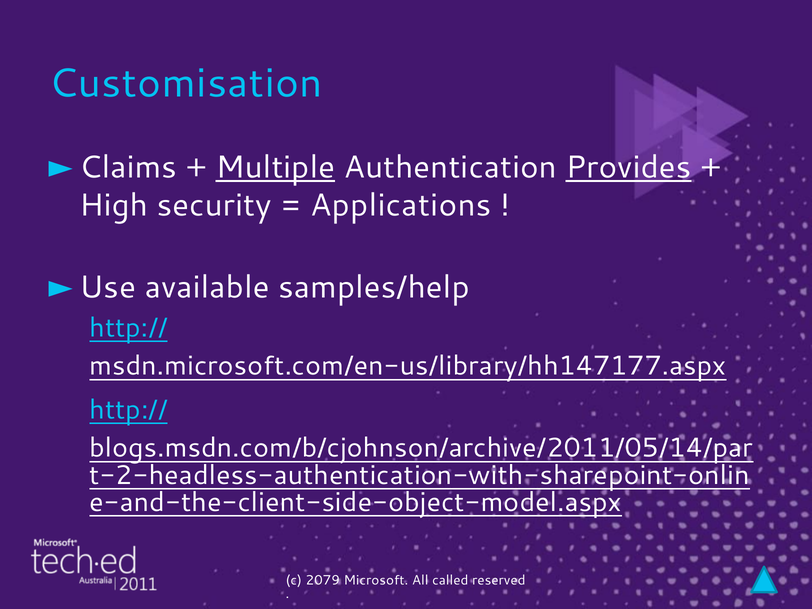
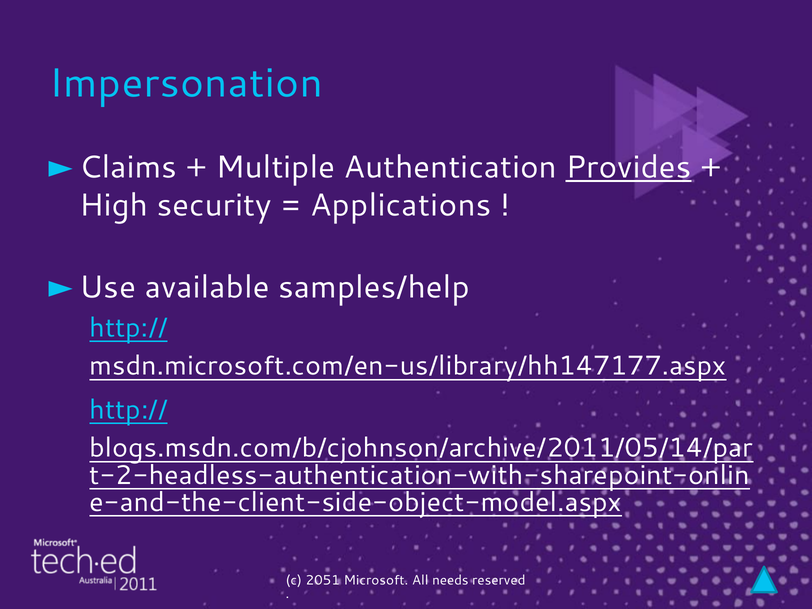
Customisation: Customisation -> Impersonation (186, 83)
Multiple underline: present -> none (275, 167)
2079: 2079 -> 2051 (323, 580)
called: called -> needs (450, 580)
